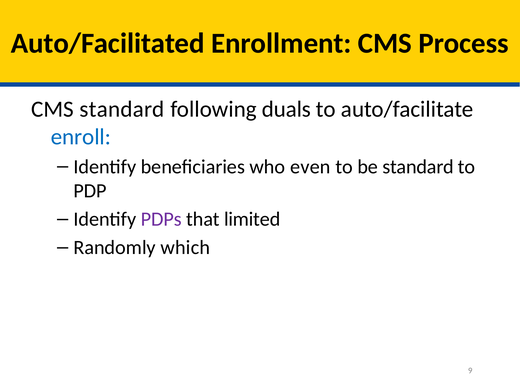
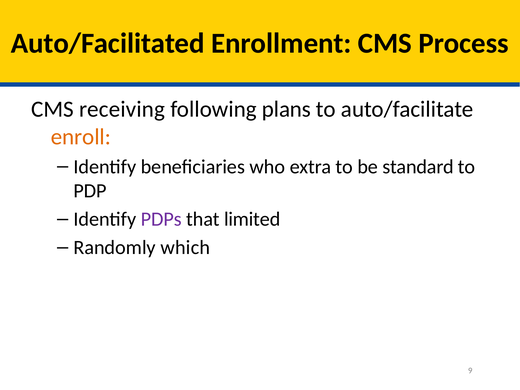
CMS standard: standard -> receiving (122, 109)
duals: duals -> plans (286, 109)
enroll colour: blue -> orange (81, 137)
even: even -> extra (311, 167)
